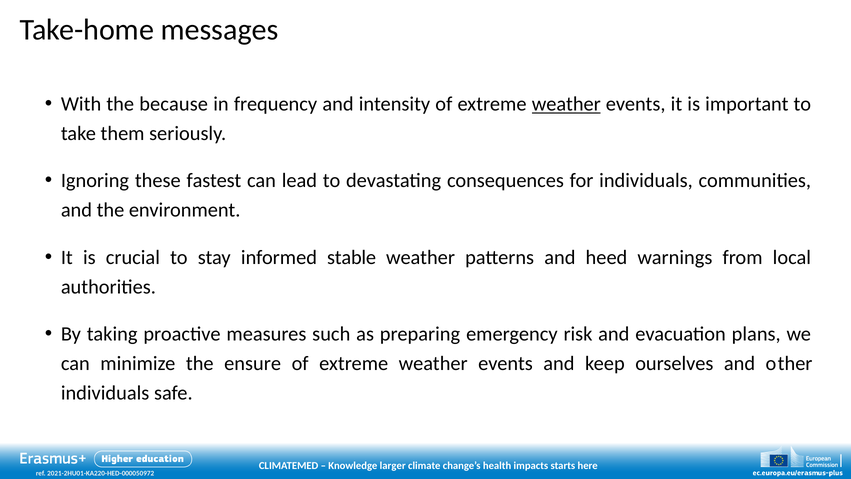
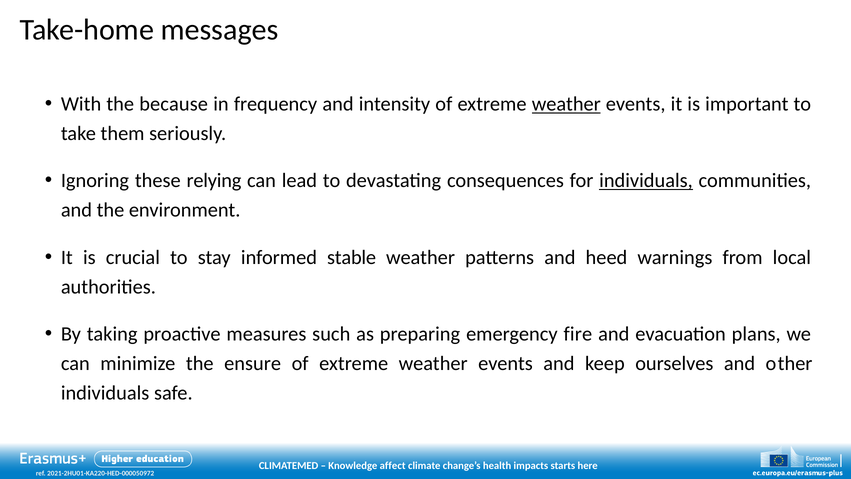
fastest: fastest -> relying (214, 181)
individuals underline: none -> present (646, 181)
risk: risk -> fire (578, 334)
larger: larger -> affect (393, 465)
